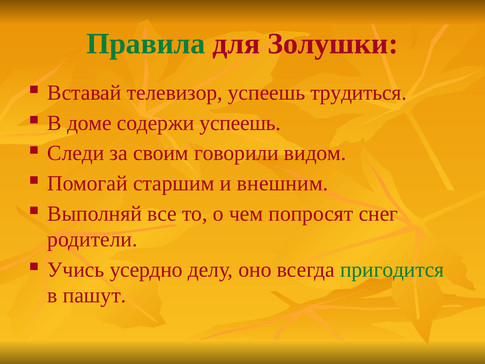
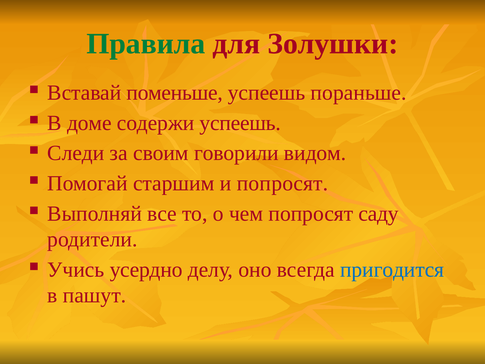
телевизор: телевизор -> поменьше (175, 93)
трудиться: трудиться -> пораньше (359, 93)
и внешним: внешним -> попросят (283, 183)
снег: снег -> саду (378, 213)
пригодится colour: green -> blue (392, 269)
